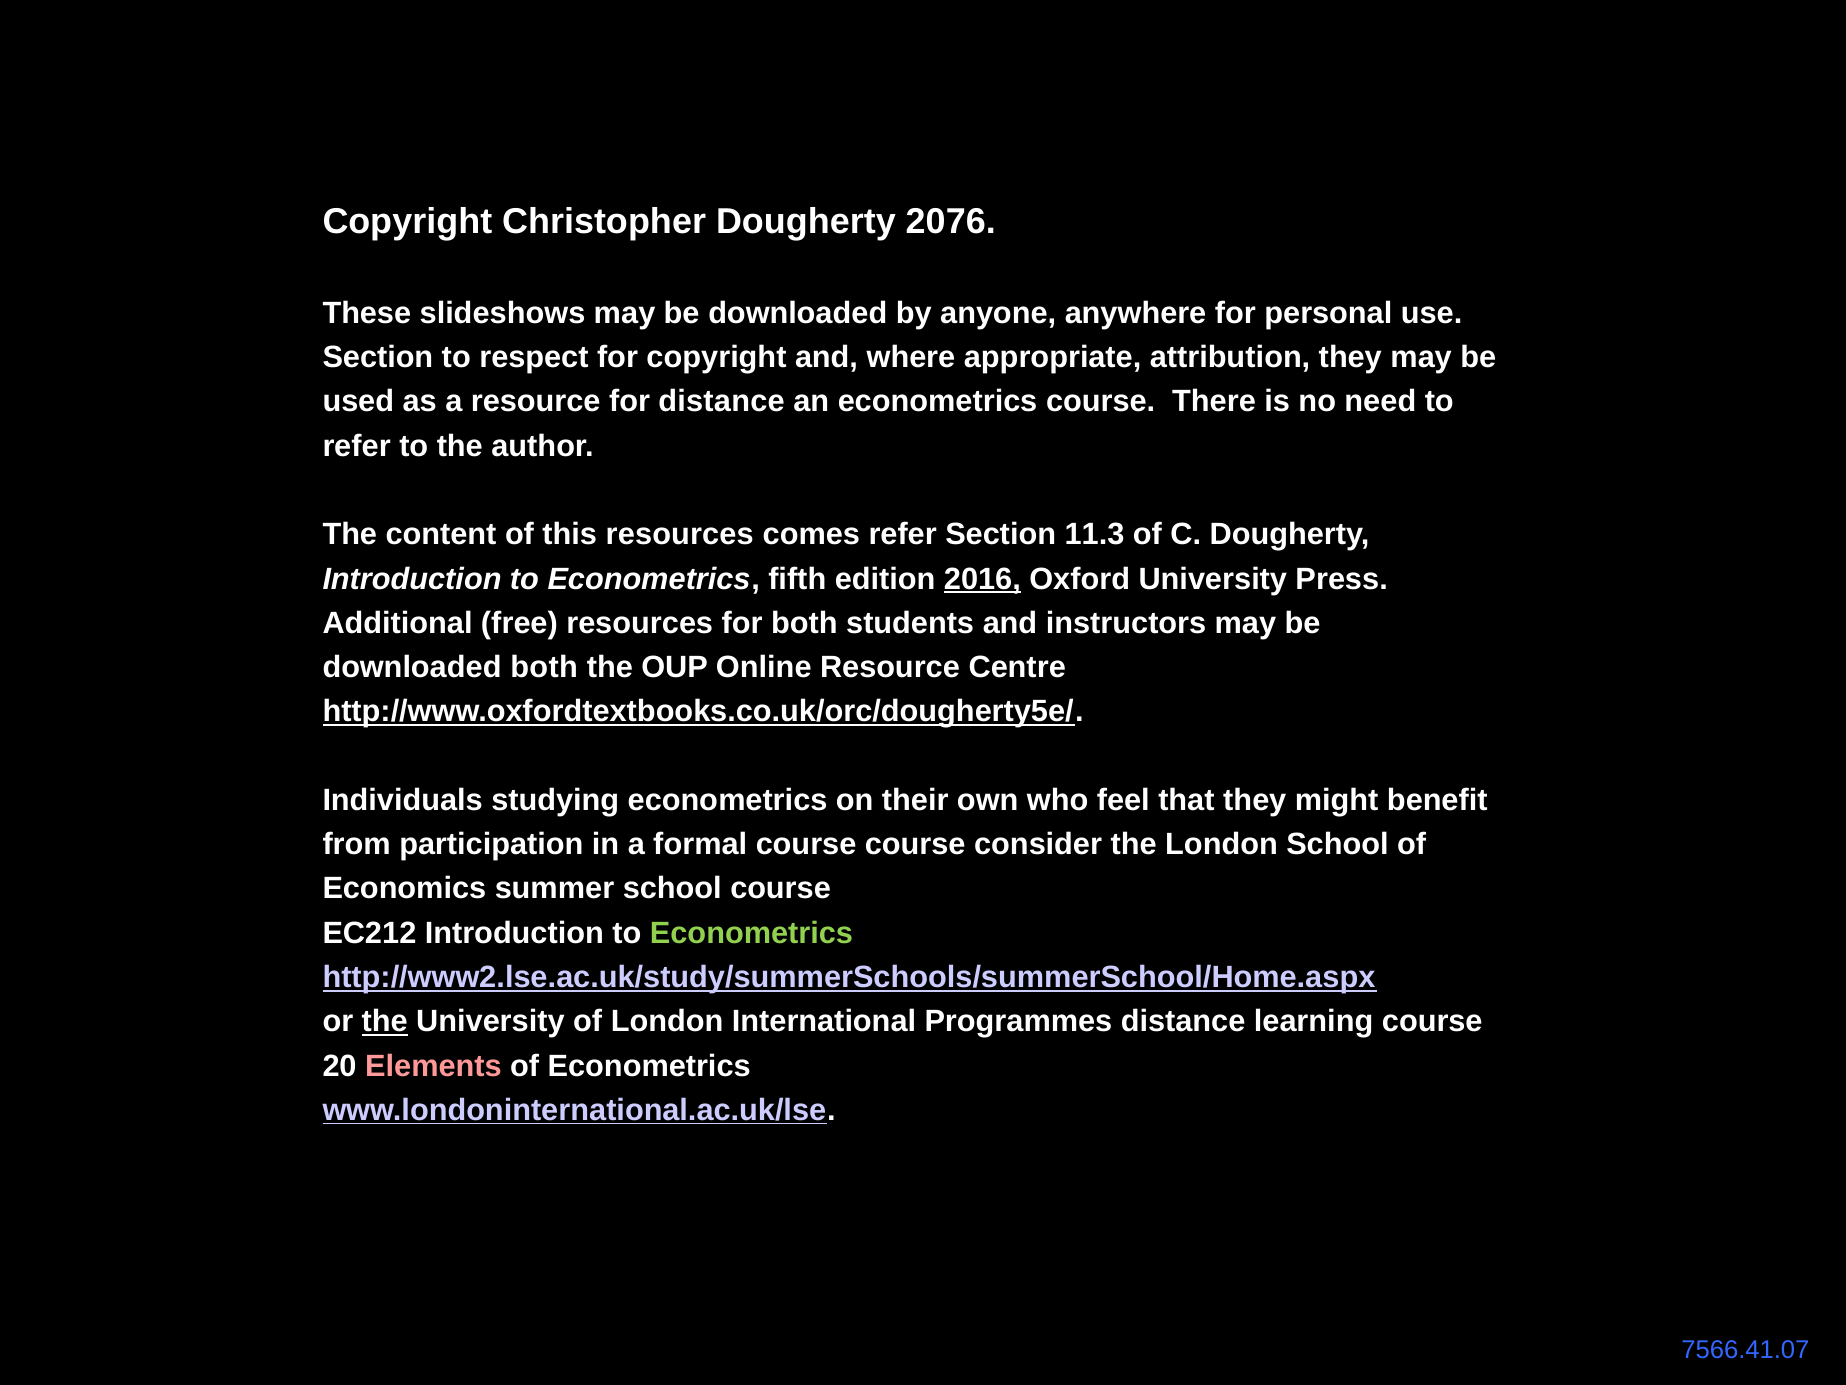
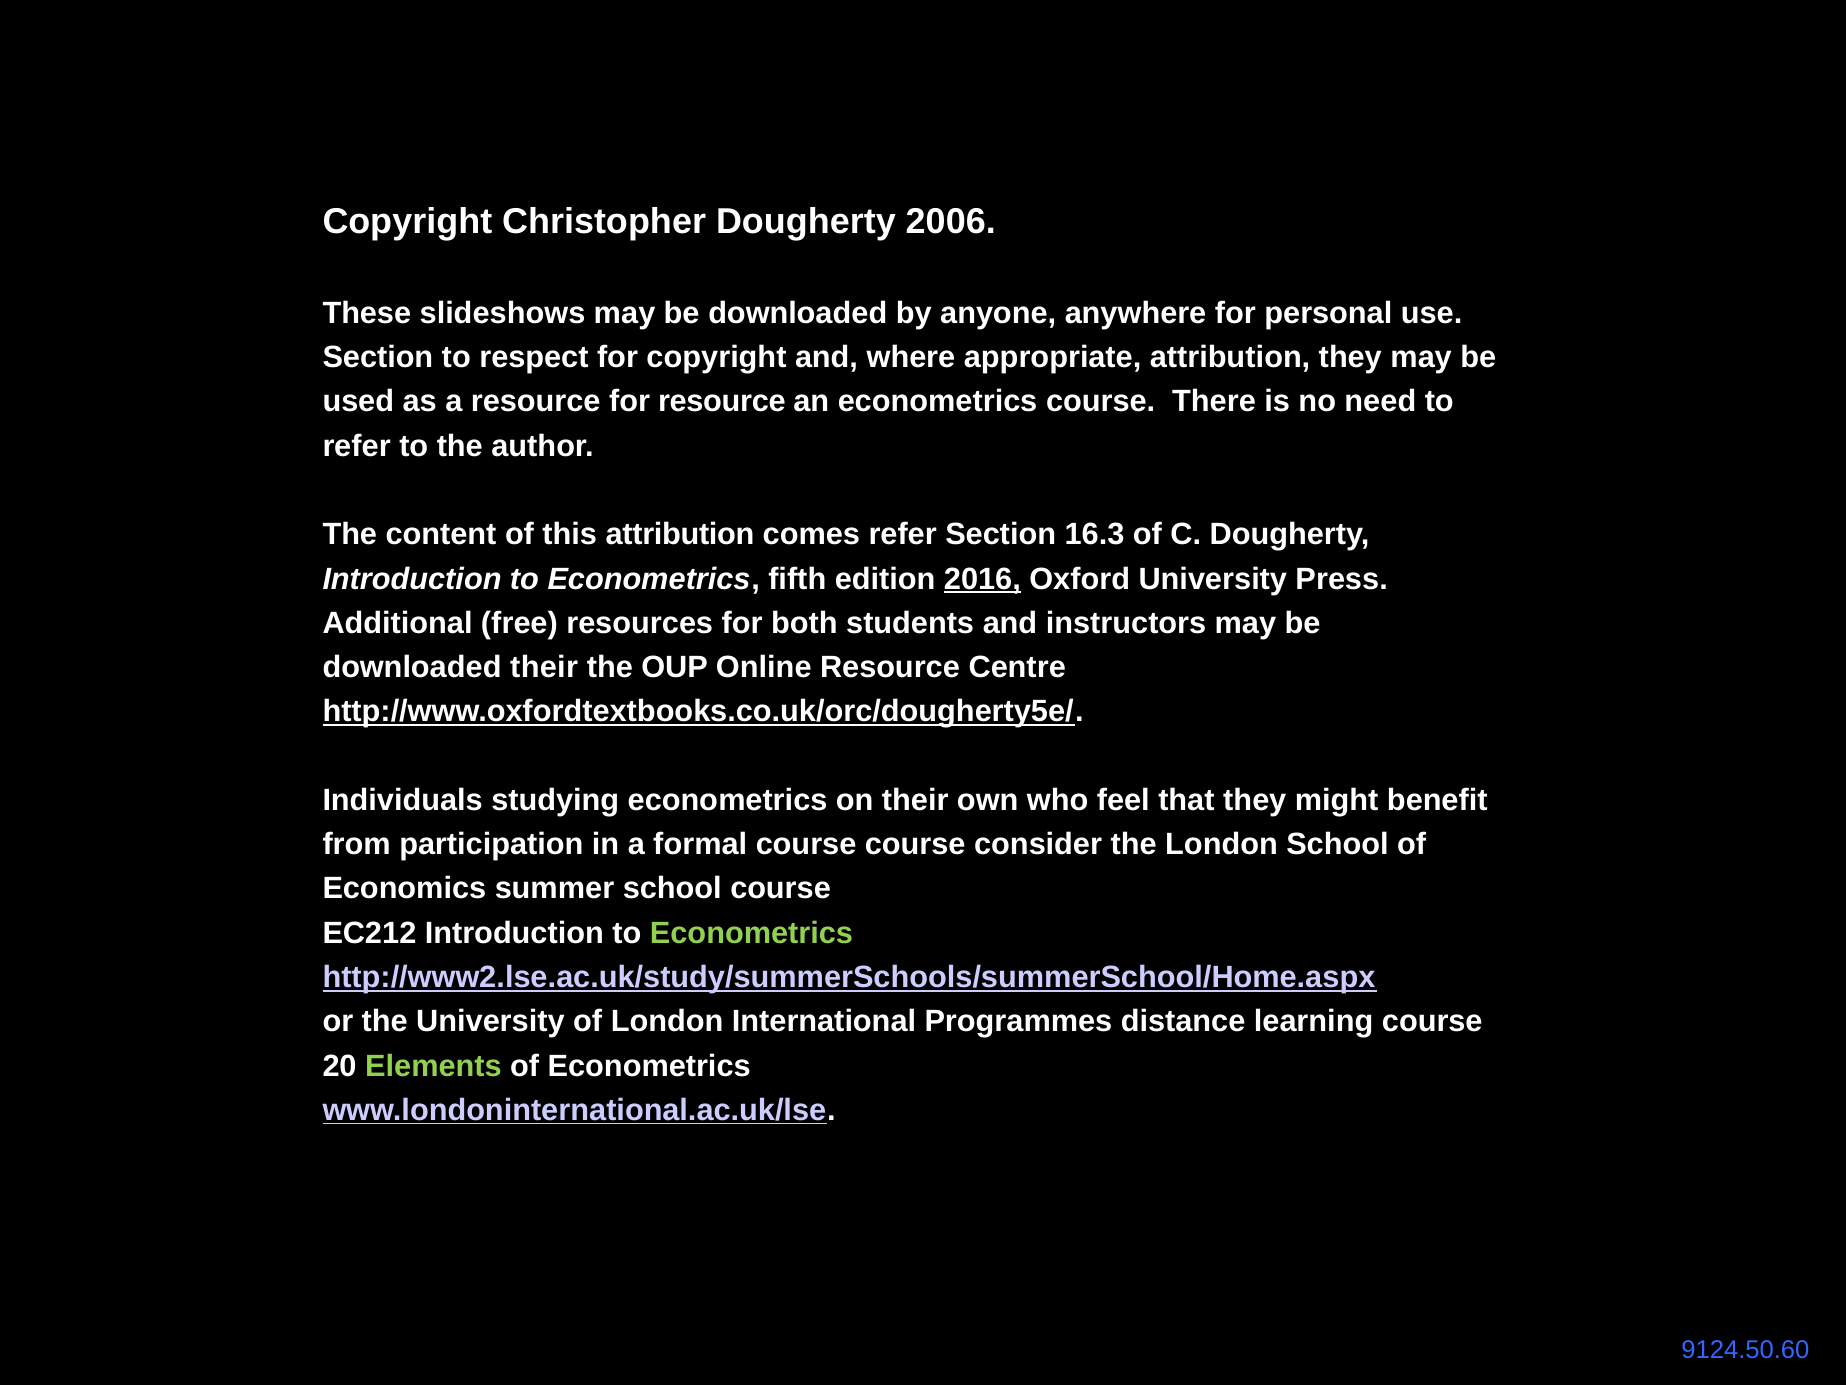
2076: 2076 -> 2006 (951, 222)
for distance: distance -> resource (722, 402)
this resources: resources -> attribution (680, 534)
11.3: 11.3 -> 16.3 (1094, 534)
downloaded both: both -> their (544, 667)
the underline: present -> none (385, 1021)
Elements colour: pink -> light green (433, 1066)
7566.41.07: 7566.41.07 -> 9124.50.60 (1745, 1349)
